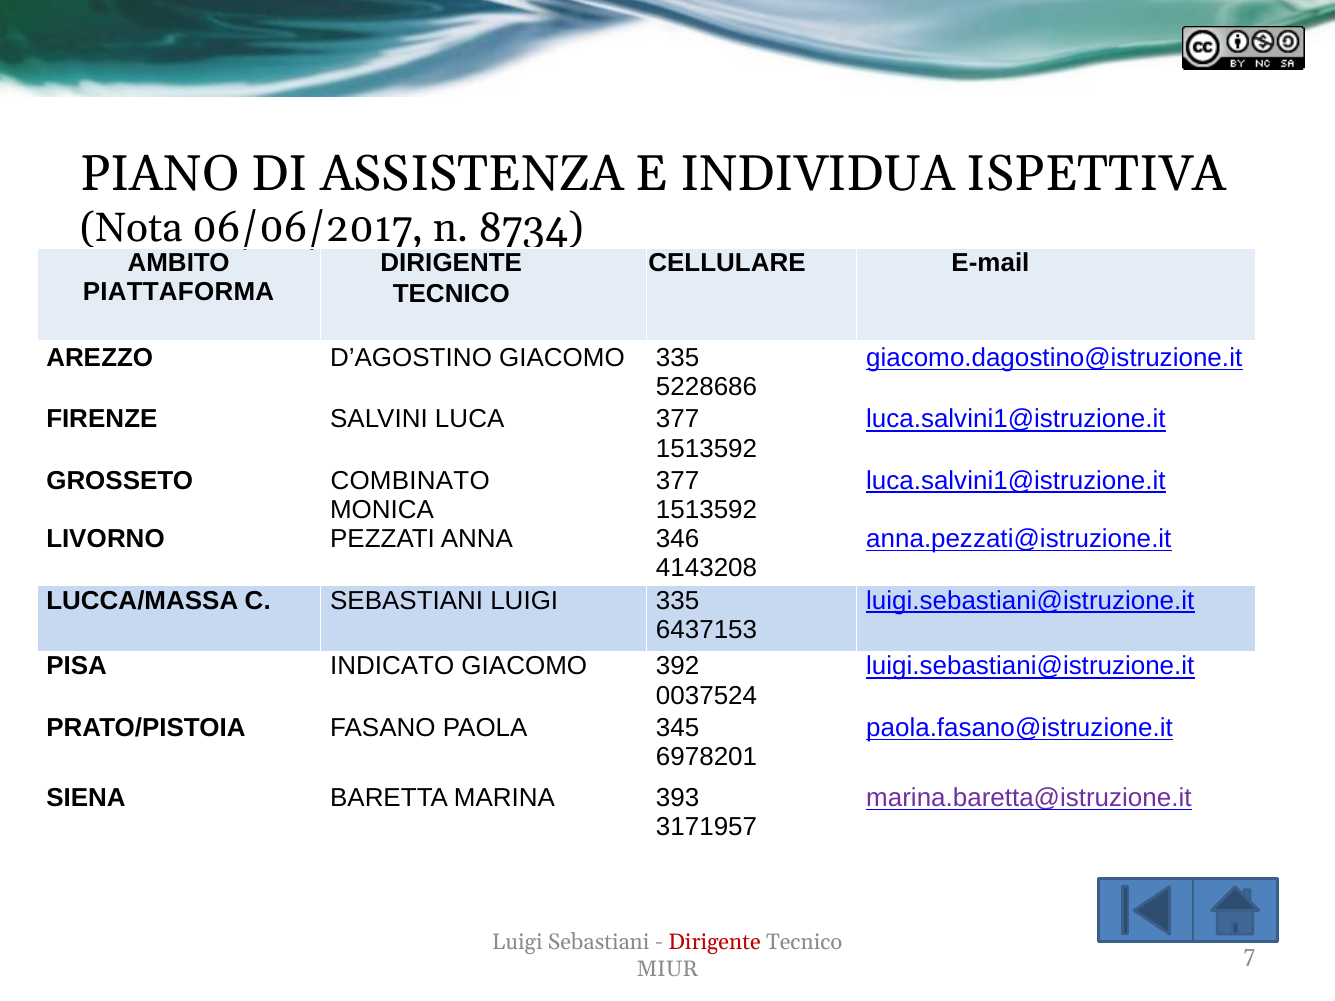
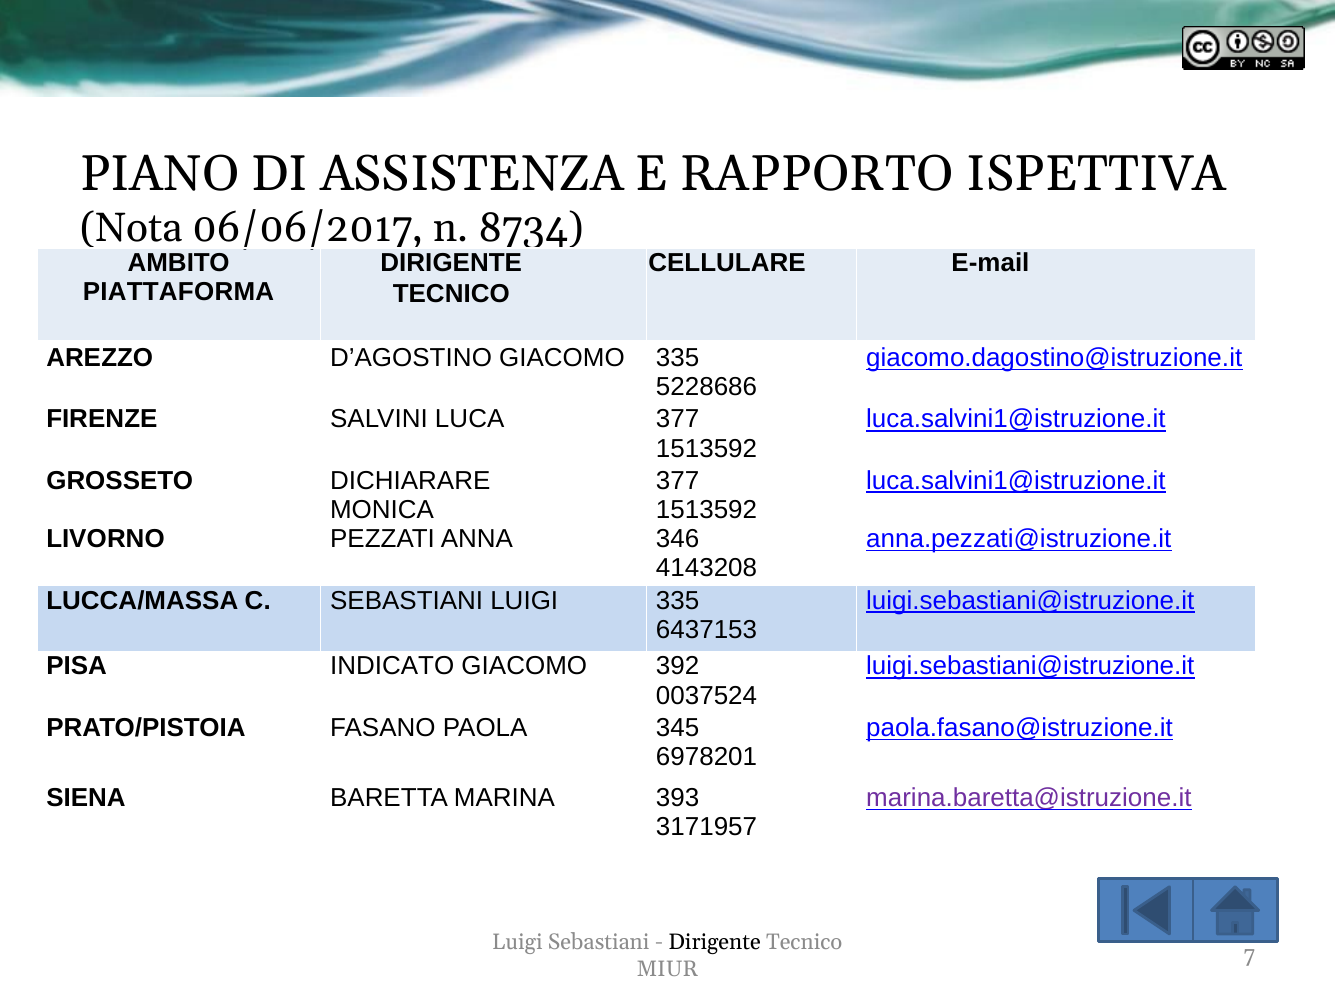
INDIVIDUA: INDIVIDUA -> RAPPORTO (817, 174)
COMBINATO: COMBINATO -> DICHIARARE (410, 481)
Dirigente colour: red -> black (715, 943)
